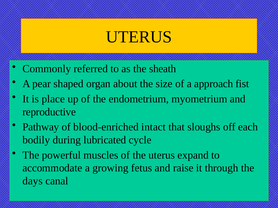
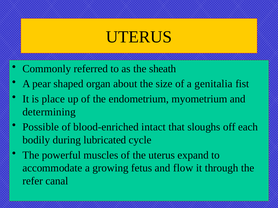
approach: approach -> genitalia (214, 84)
reproductive: reproductive -> determining (49, 112)
Pathway: Pathway -> Possible (41, 127)
raise: raise -> flow (183, 168)
days: days -> refer (33, 181)
